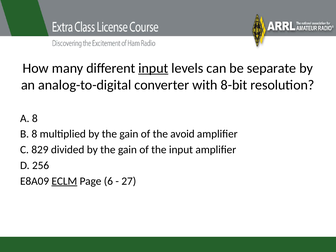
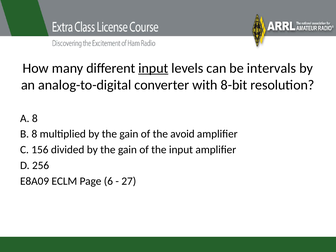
separate: separate -> intervals (272, 68)
829: 829 -> 156 (40, 150)
ECLM underline: present -> none (64, 181)
